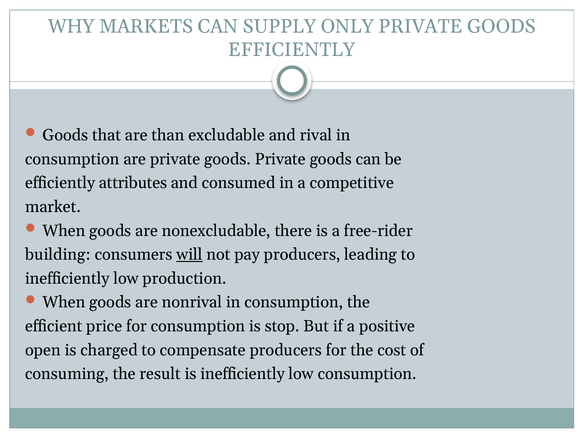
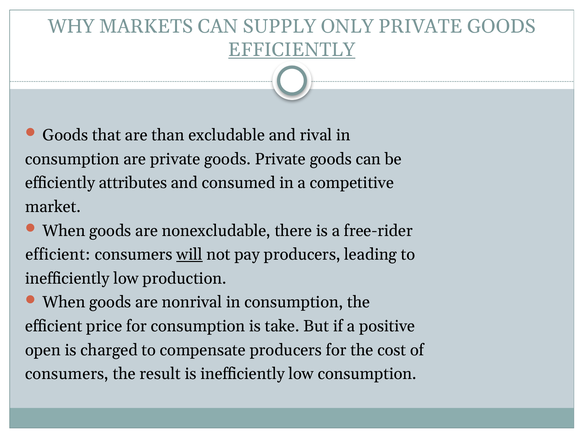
EFFICIENTLY underline: none -> present (292, 50)
building: building -> efficient (58, 255)
stop: stop -> take (282, 326)
consuming: consuming -> consumers (67, 374)
